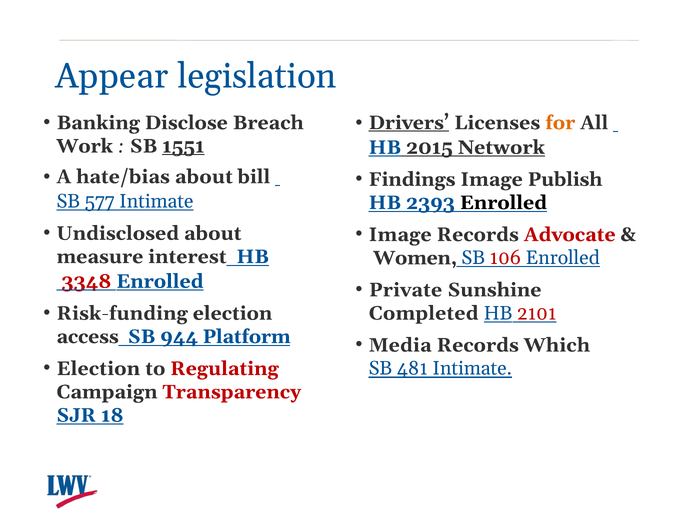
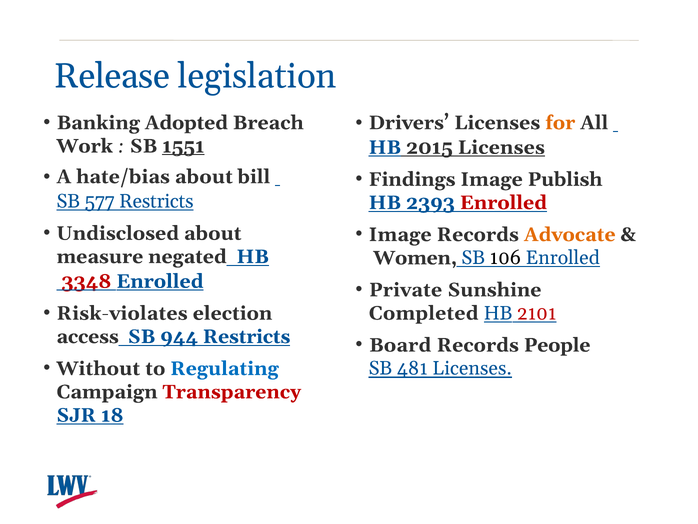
Appear: Appear -> Release (112, 76)
Disclose: Disclose -> Adopted (186, 123)
Drivers underline: present -> none (409, 123)
2015 Network: Network -> Licenses (501, 147)
Enrolled colour: black -> red (503, 203)
577 Intimate: Intimate -> Restricts (156, 201)
Advocate colour: red -> orange (570, 234)
interest: interest -> negated (187, 256)
106 colour: red -> black (505, 258)
Risk-funding: Risk-funding -> Risk-violates (122, 313)
944 Platform: Platform -> Restricts (247, 336)
Media: Media -> Board (400, 345)
Which: Which -> People (557, 345)
Election: Election -> Without (98, 368)
Regulating colour: red -> blue (224, 368)
481 Intimate: Intimate -> Licenses (472, 368)
